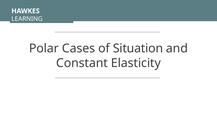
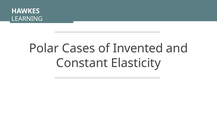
Situation: Situation -> Invented (138, 48)
